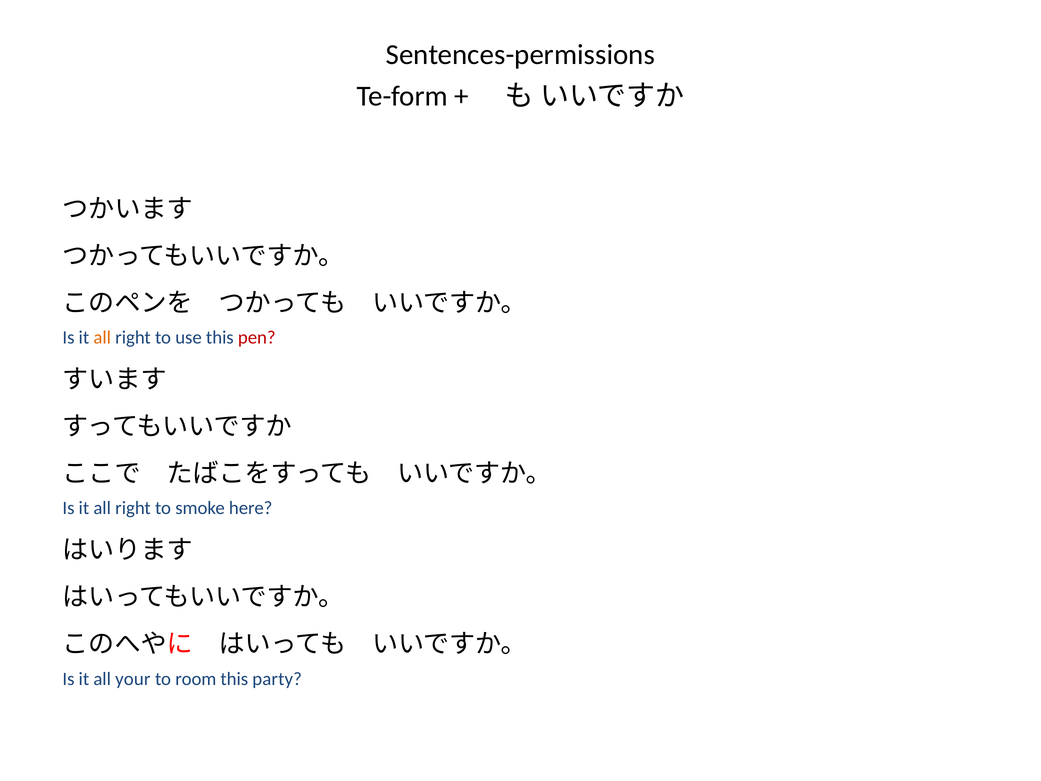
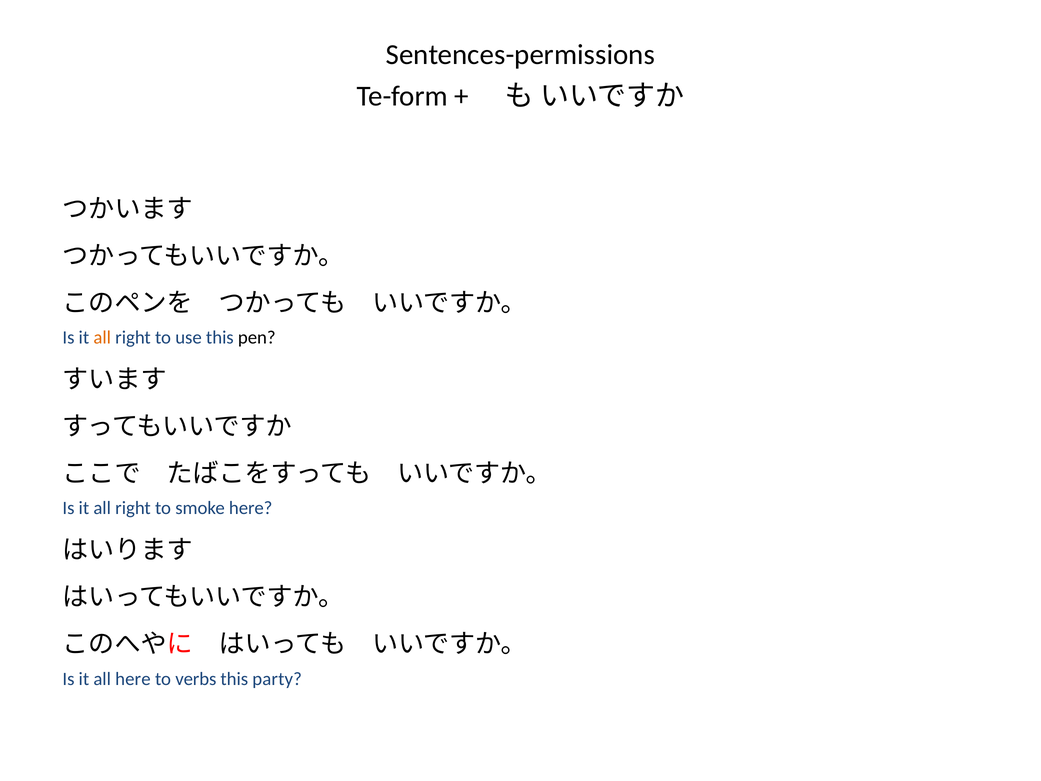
pen colour: red -> black (257, 337)
all your: your -> here (133, 679)
room: room -> verbs (196, 679)
